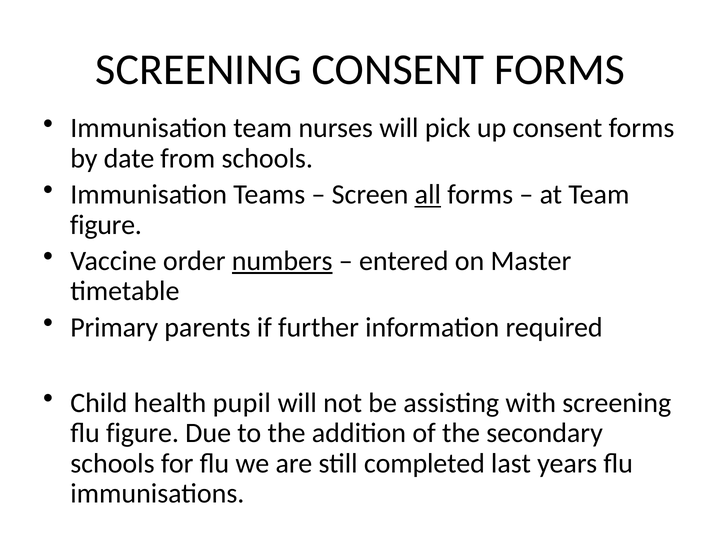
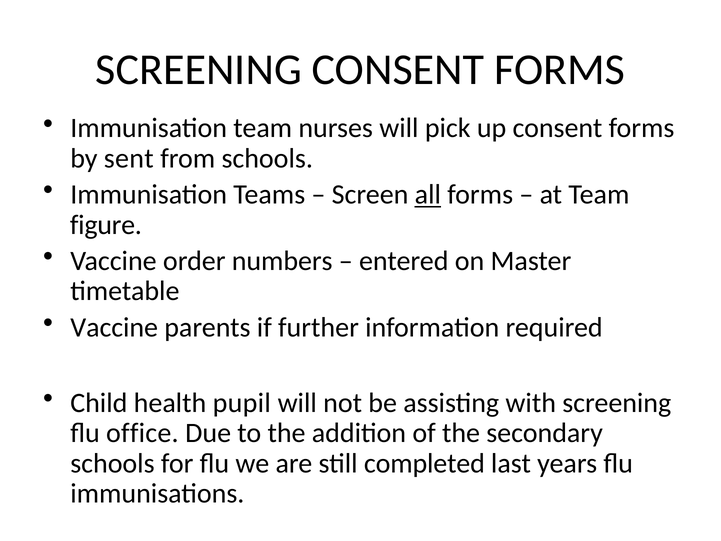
date: date -> sent (129, 158)
numbers underline: present -> none (282, 261)
Primary: Primary -> Vaccine (114, 327)
flu figure: figure -> office (142, 433)
